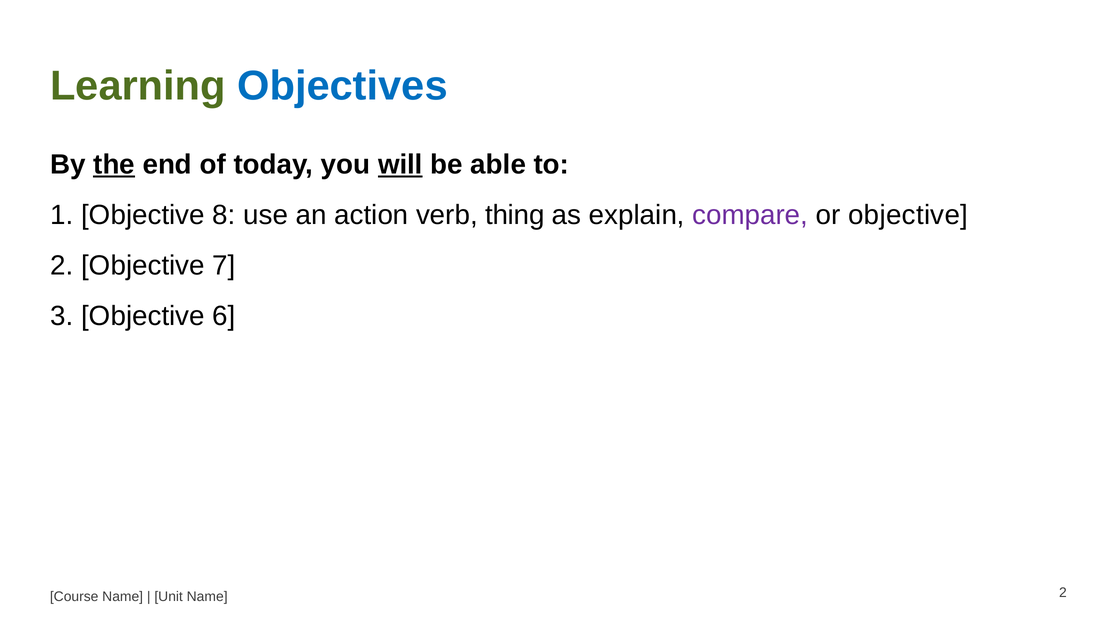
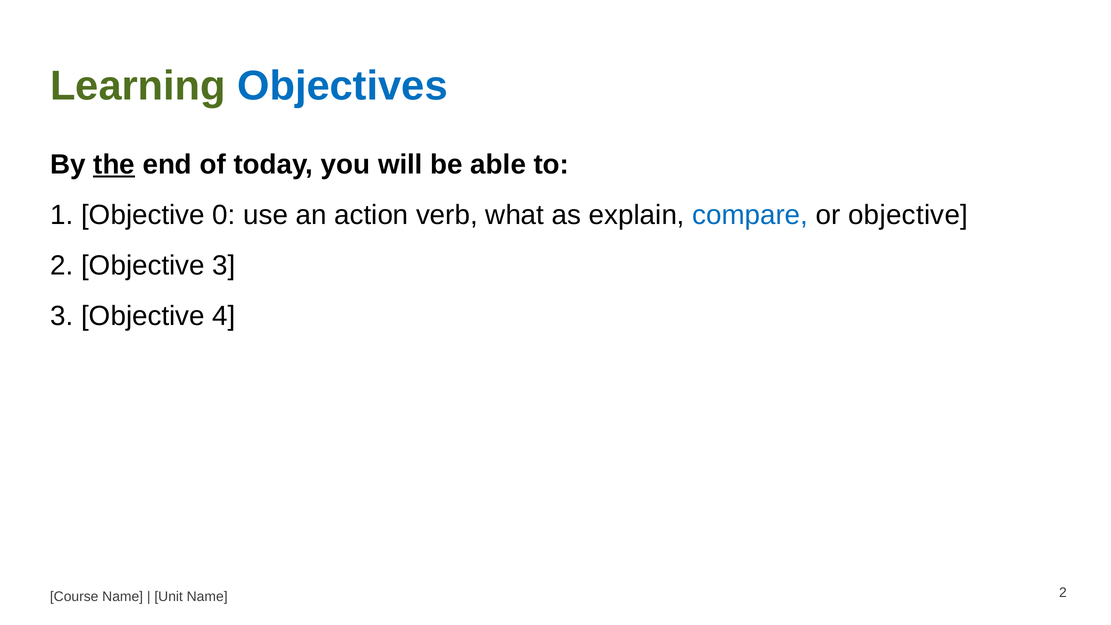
will underline: present -> none (400, 164)
8: 8 -> 0 (224, 215)
thing: thing -> what (515, 215)
compare colour: purple -> blue (750, 215)
Objective 7: 7 -> 3 (224, 265)
6: 6 -> 4 (224, 316)
